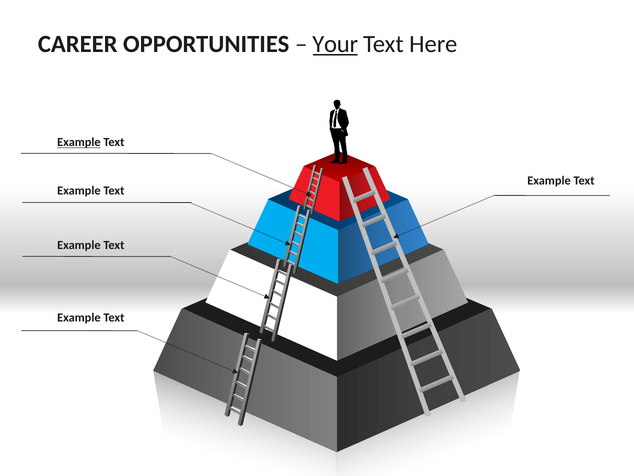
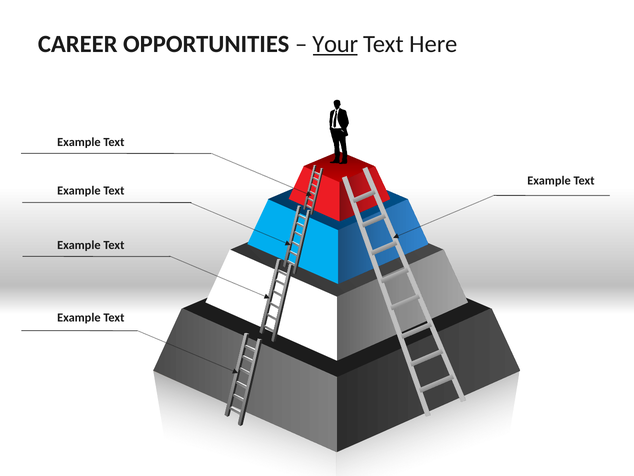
Example underline: present -> none (79, 142)
